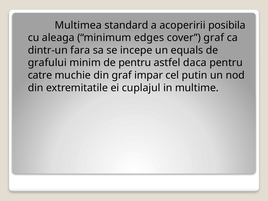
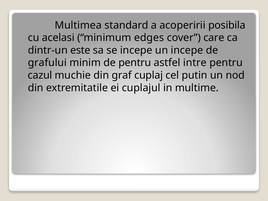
aleaga: aleaga -> acelasi (58, 38)
cover graf: graf -> care (214, 38)
fara: fara -> este (80, 50)
un equals: equals -> incepe (187, 50)
daca: daca -> intre (195, 63)
catre: catre -> cazul (40, 75)
impar: impar -> cuplaj (149, 75)
